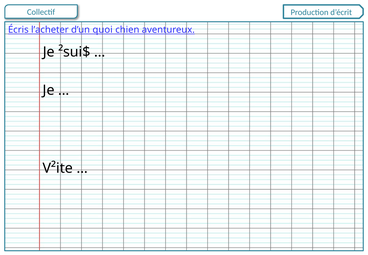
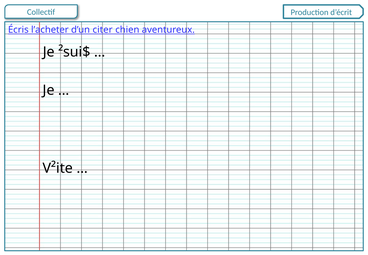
quoi: quoi -> citer (103, 30)
